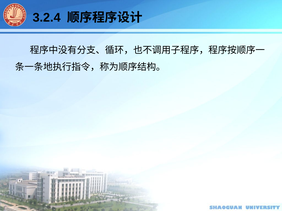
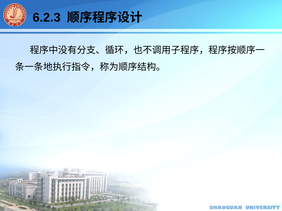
3.2.4: 3.2.4 -> 6.2.3 (47, 18)
